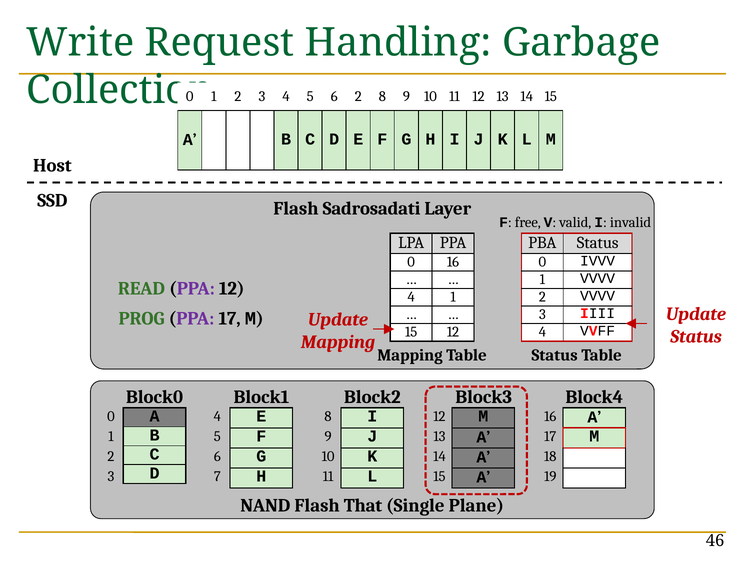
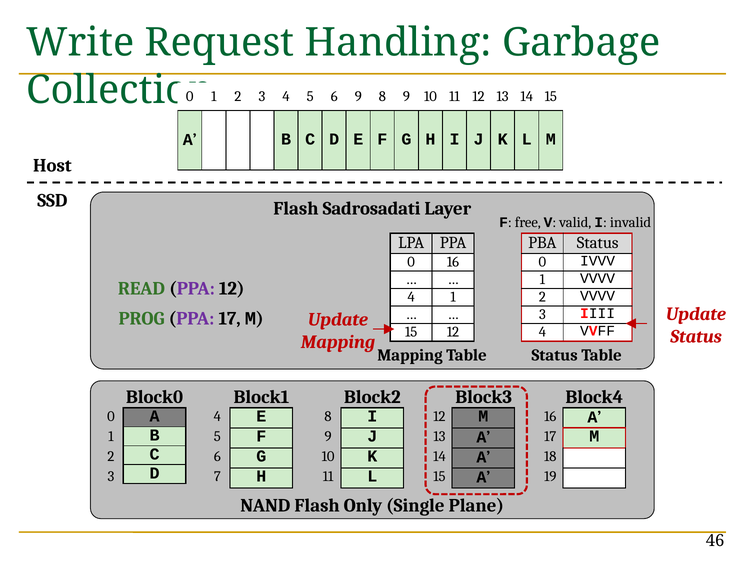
6 2: 2 -> 9 (358, 96)
That: That -> Only (363, 506)
